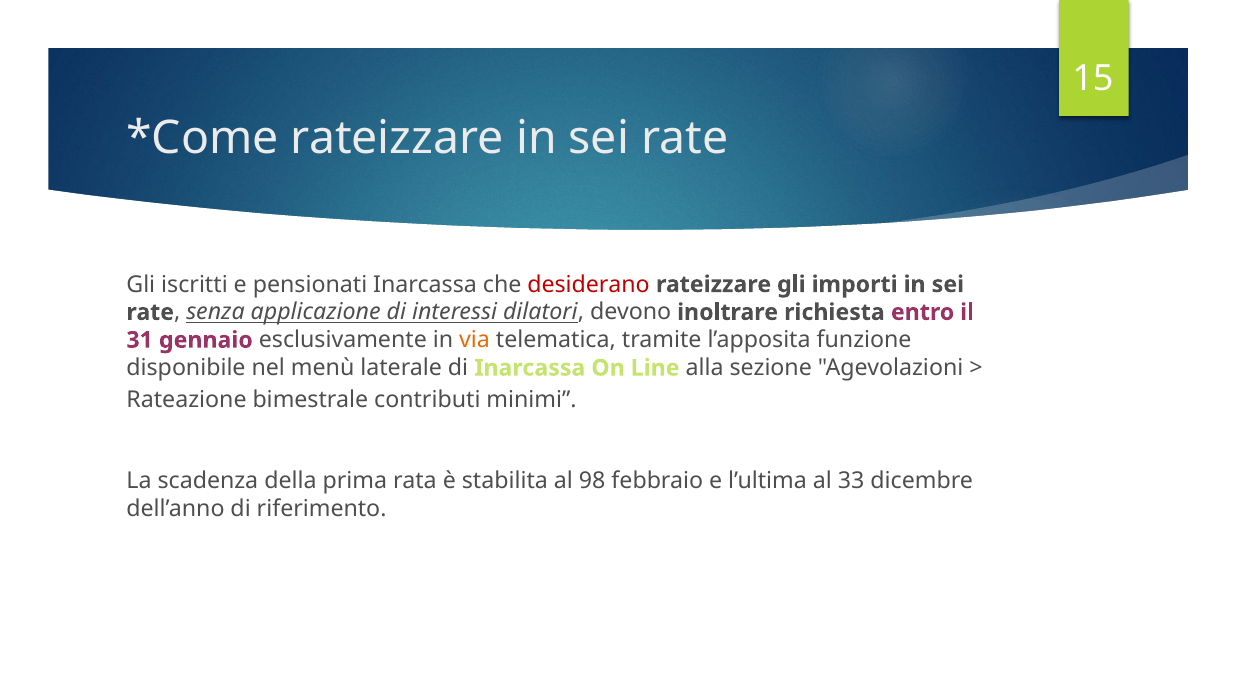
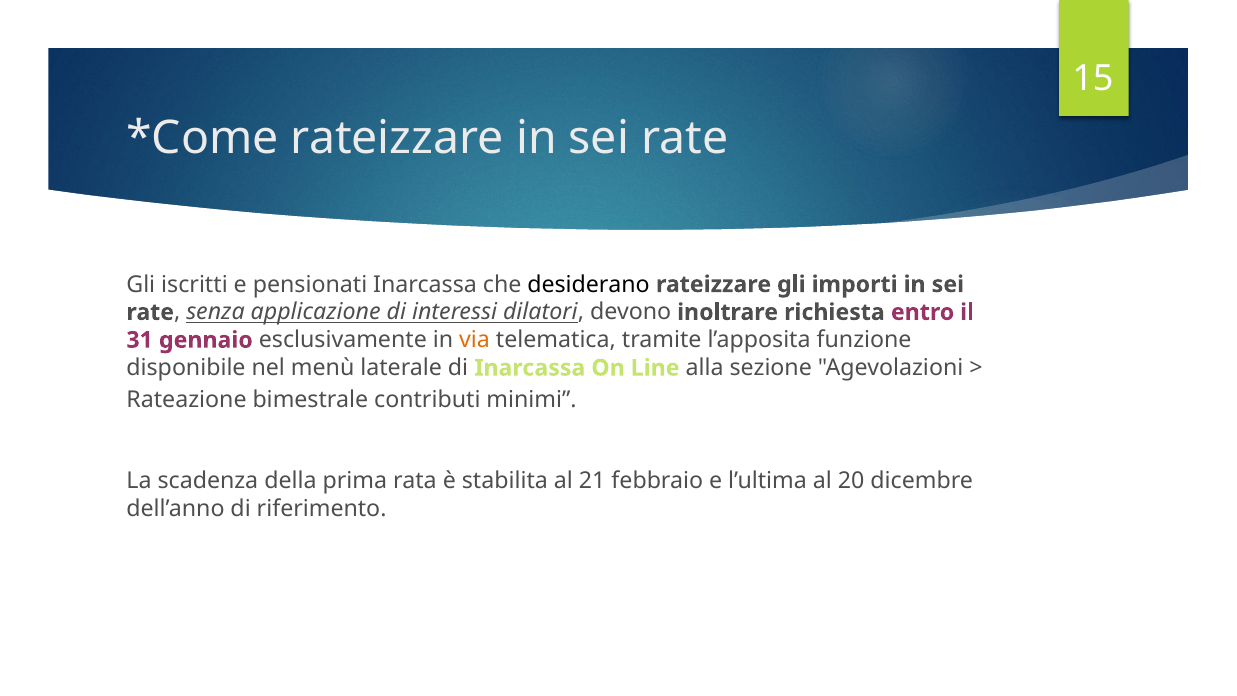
desiderano colour: red -> black (589, 284)
98: 98 -> 21 (592, 481)
33: 33 -> 20 (851, 481)
